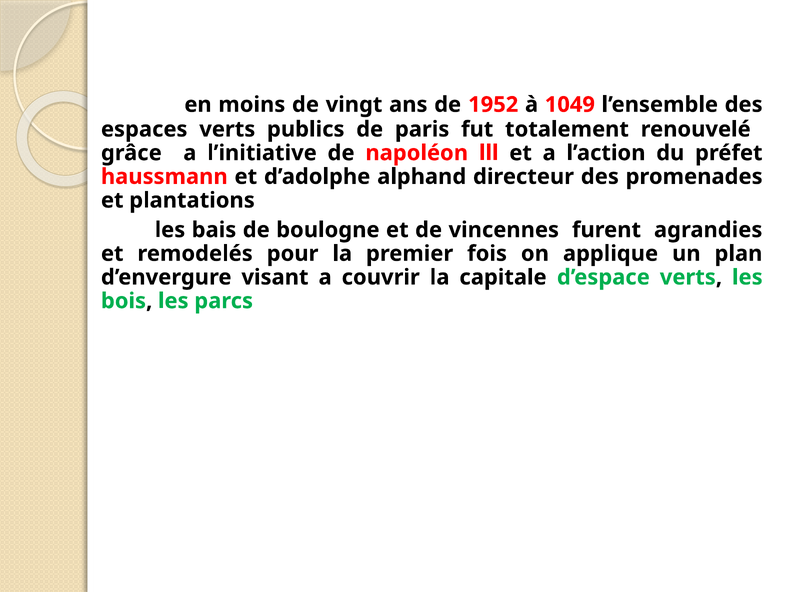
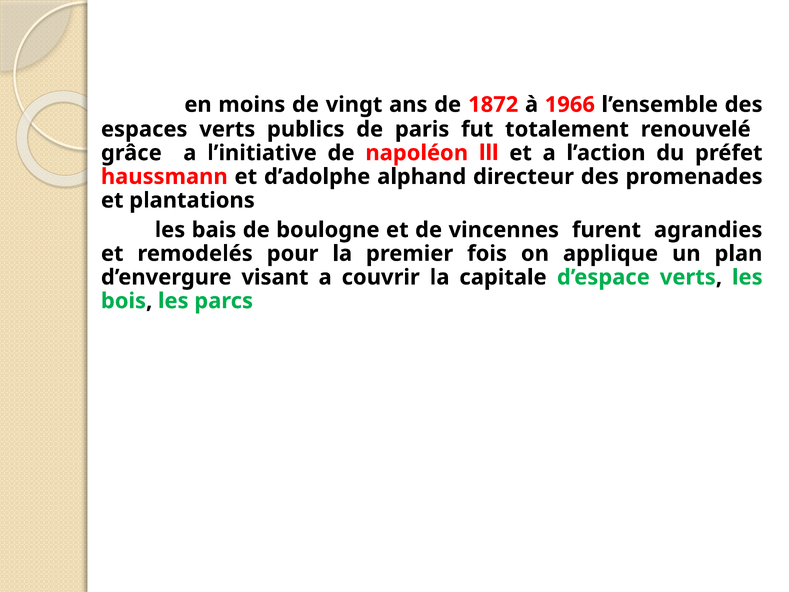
1952: 1952 -> 1872 (493, 105)
1049: 1049 -> 1966 (570, 105)
